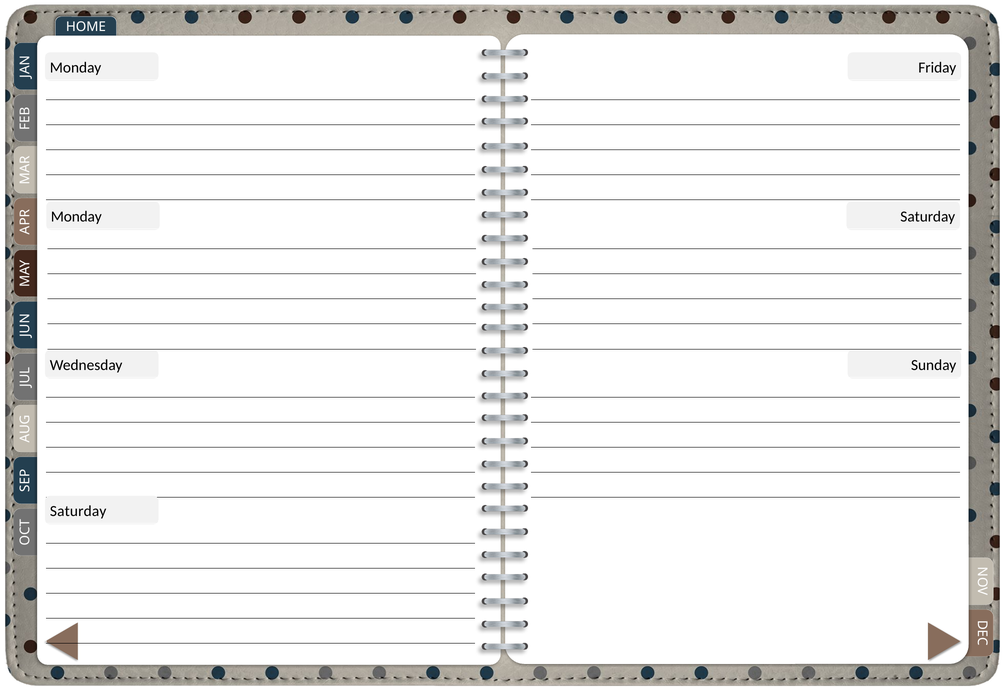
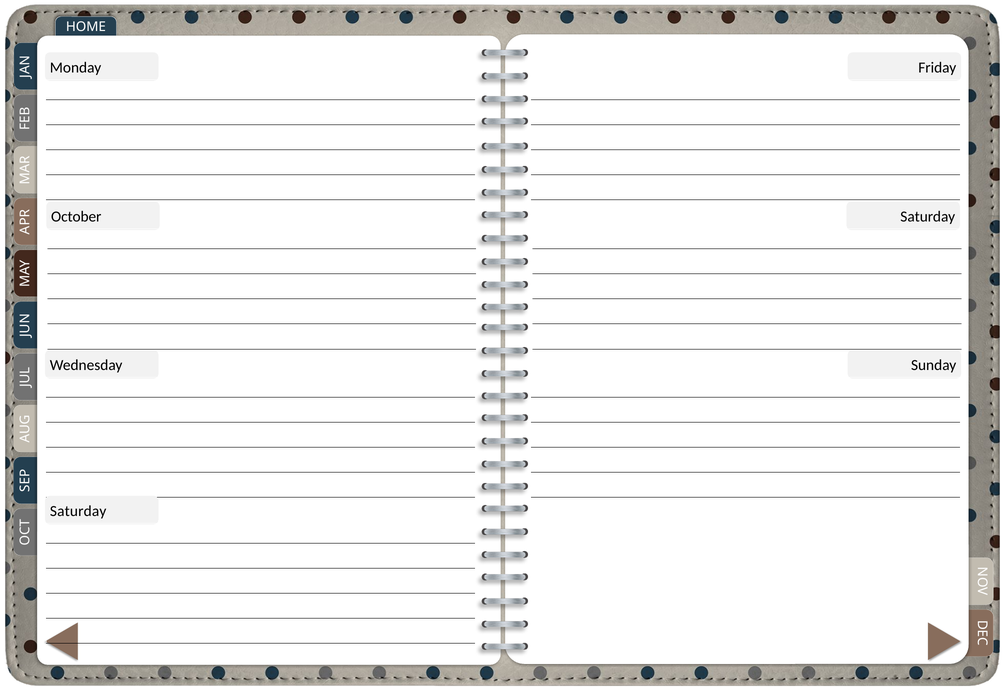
Monday: Monday -> October (76, 217)
